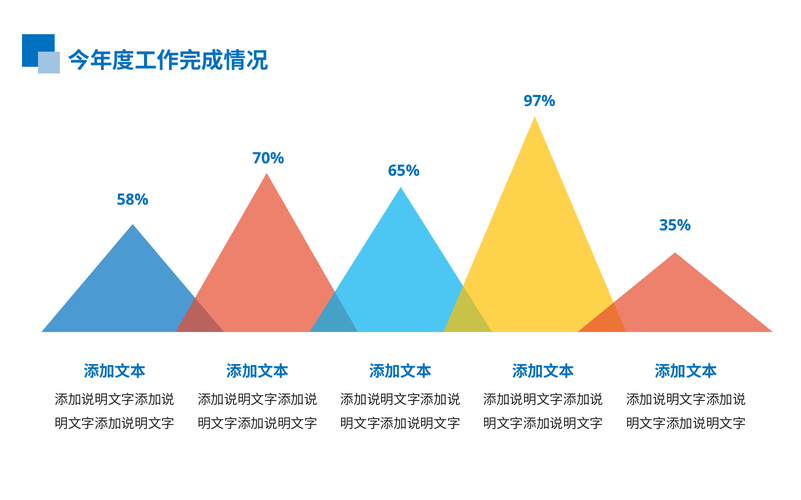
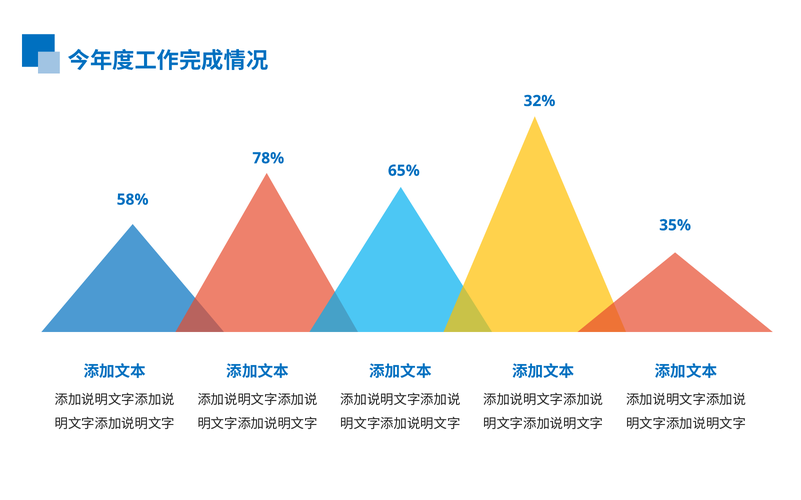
97%: 97% -> 32% (539, 101)
70%: 70% -> 78% (268, 158)
